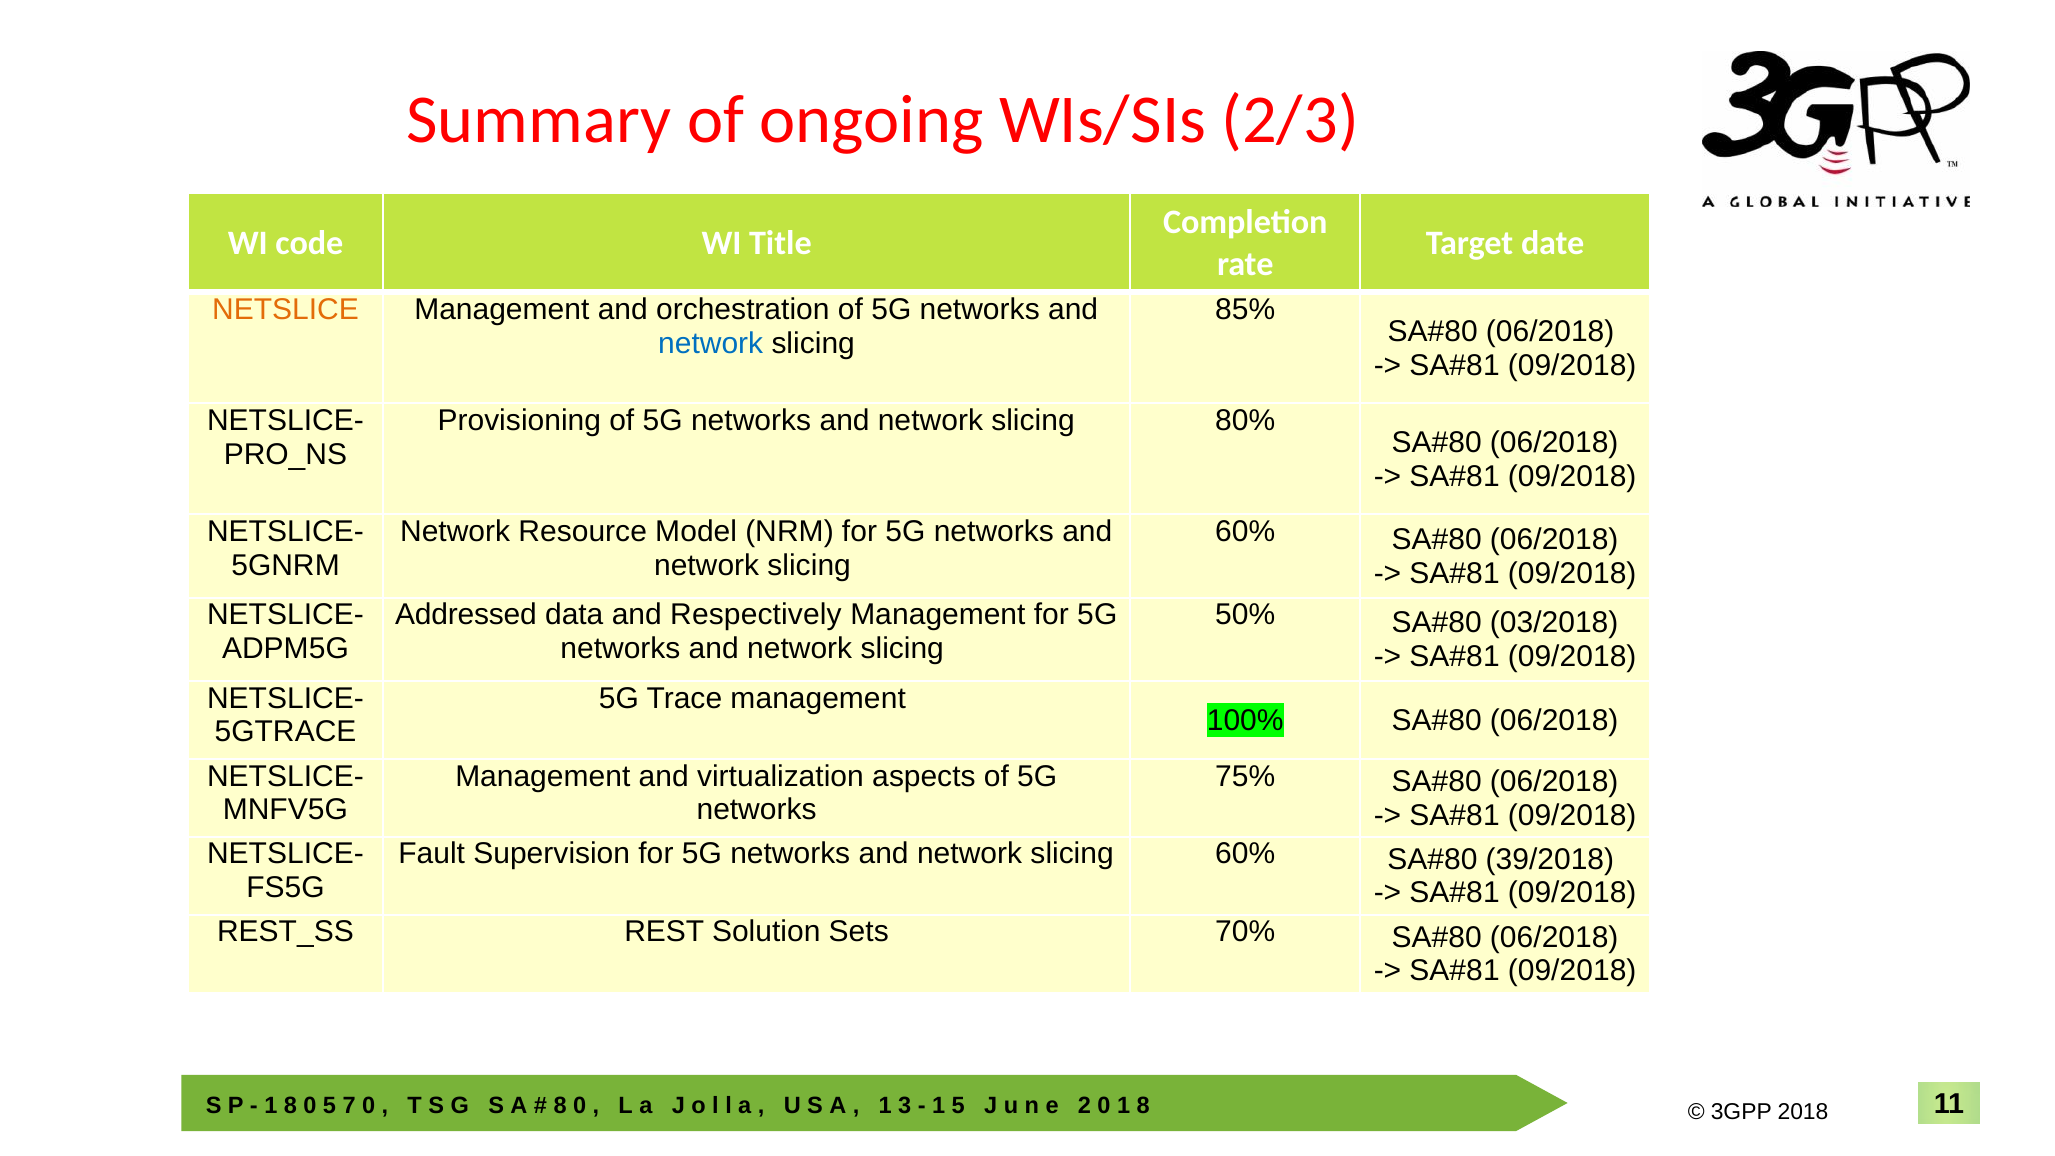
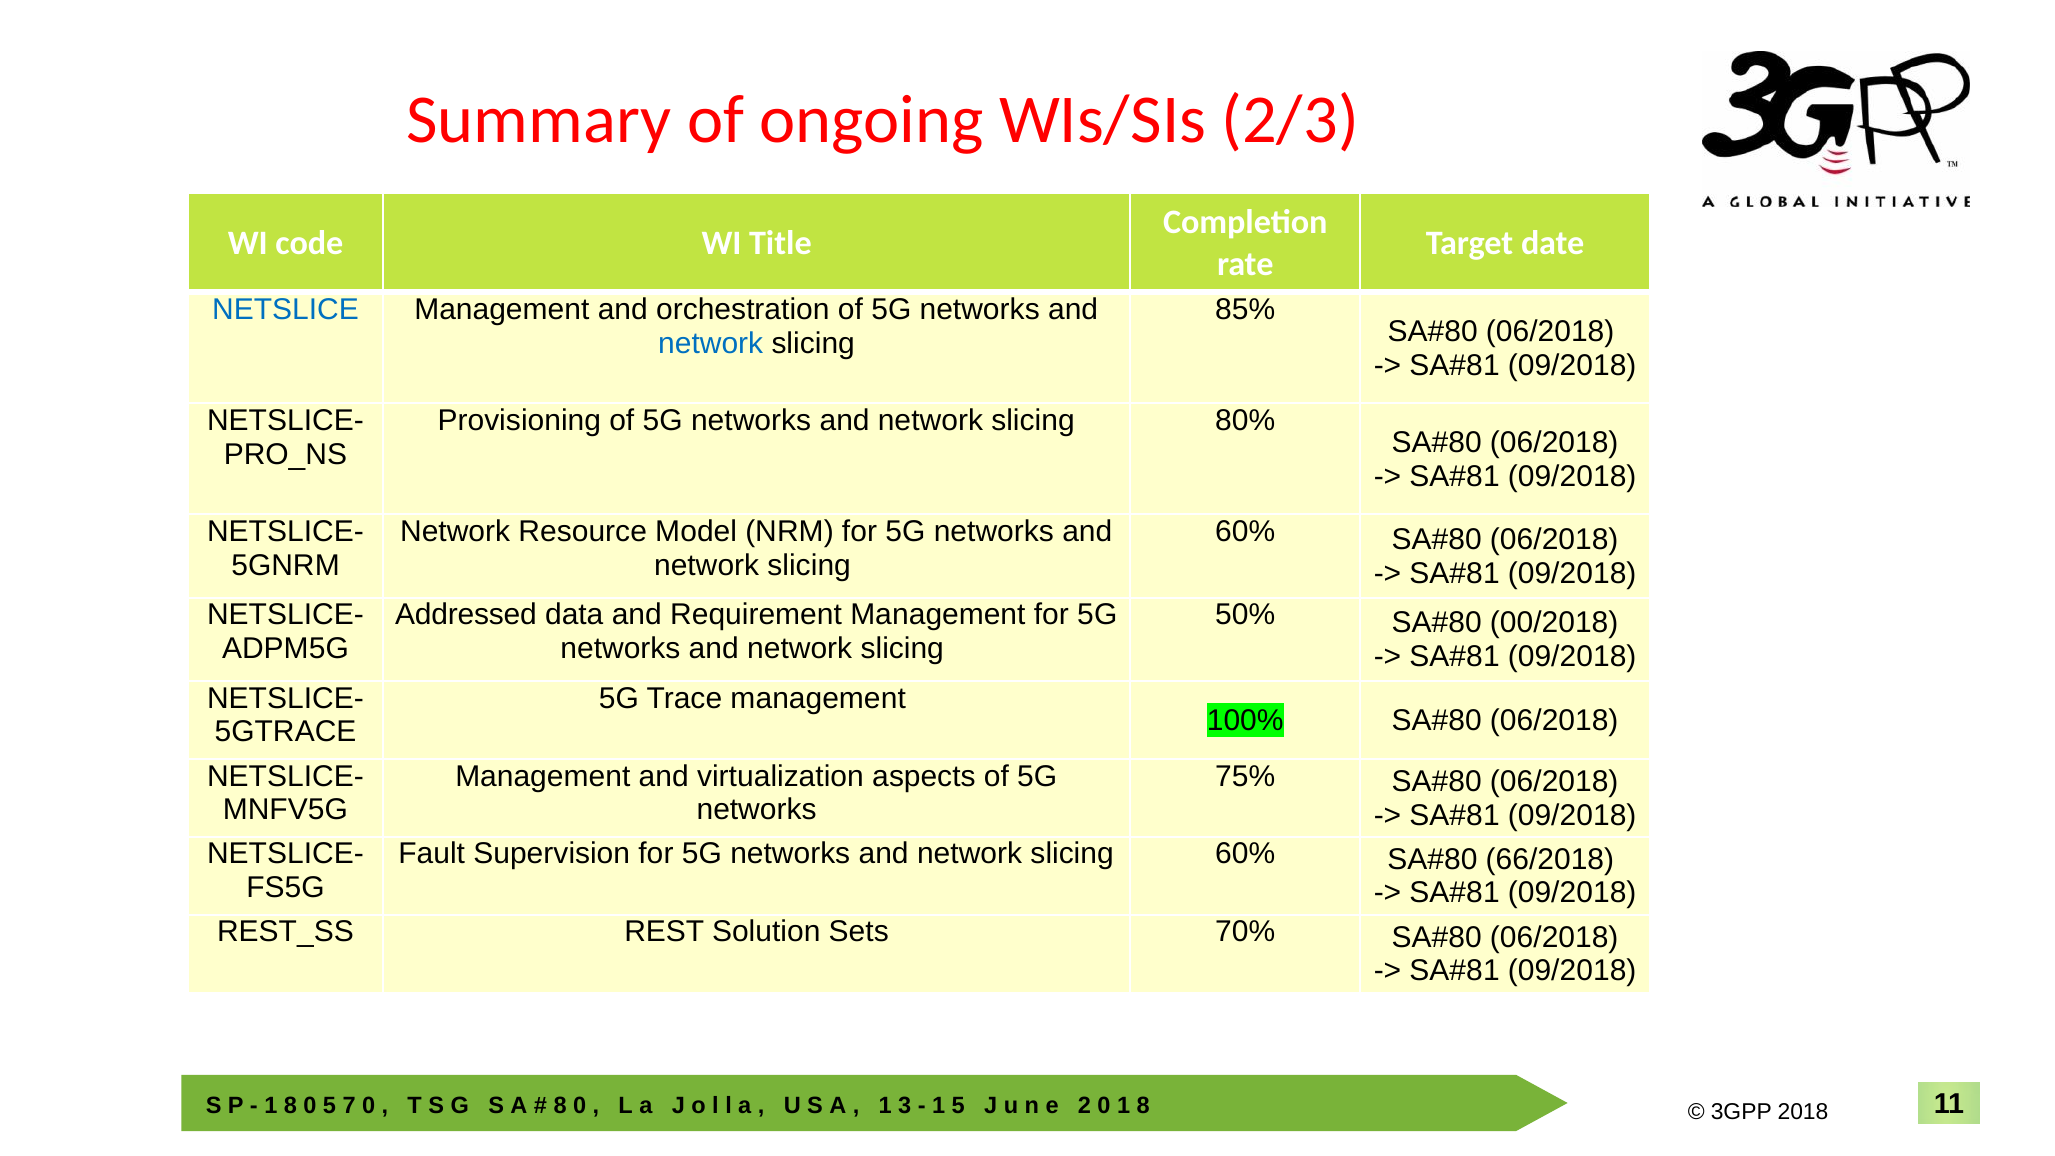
NETSLICE colour: orange -> blue (285, 310)
Respectively: Respectively -> Requirement (756, 615)
03/2018: 03/2018 -> 00/2018 (1554, 623)
39/2018: 39/2018 -> 66/2018 (1550, 859)
